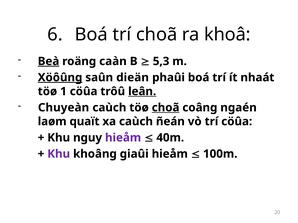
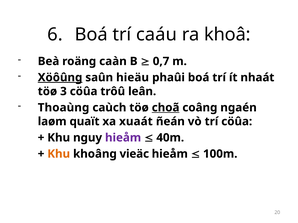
trí choã: choã -> caáu (157, 35)
Beà underline: present -> none (49, 61)
5,3: 5,3 -> 0,7 (161, 61)
dieän: dieän -> hieäu (133, 78)
1: 1 -> 3 (63, 92)
leân underline: present -> none (142, 92)
Chuyeàn: Chuyeàn -> Thoaùng (64, 108)
xa caùch: caùch -> xuaát (136, 122)
Khu colour: purple -> orange (59, 154)
giaûi: giaûi -> vieäc (134, 154)
